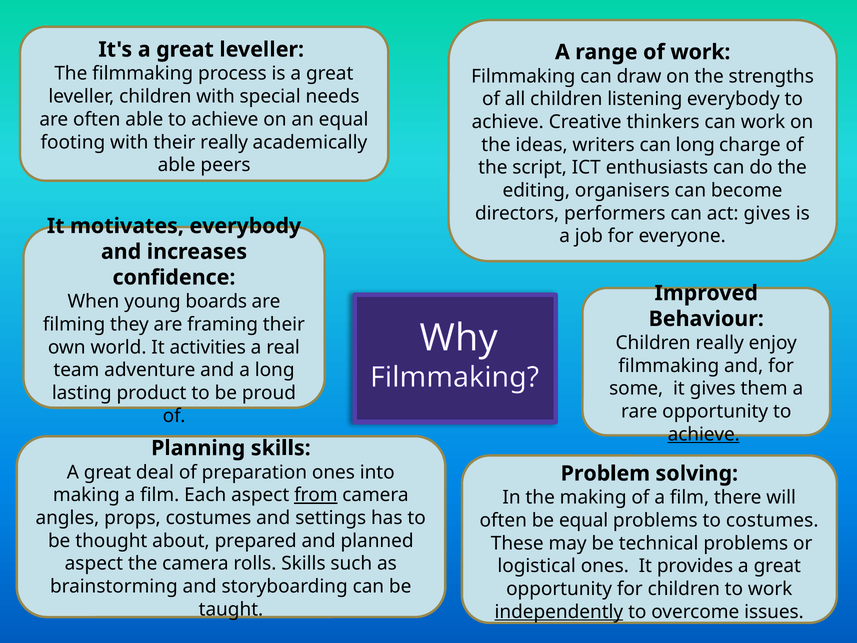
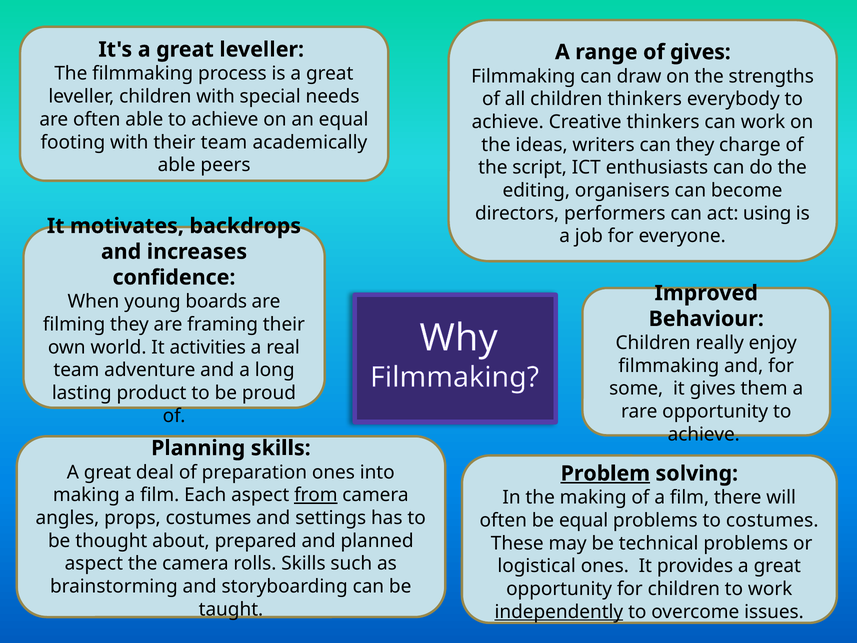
of work: work -> gives (700, 52)
children listening: listening -> thinkers (645, 99)
their really: really -> team (224, 142)
can long: long -> they (695, 145)
act gives: gives -> using (767, 213)
motivates everybody: everybody -> backdrops (245, 226)
achieve underline: present -> none (704, 434)
Problem underline: none -> present (605, 473)
